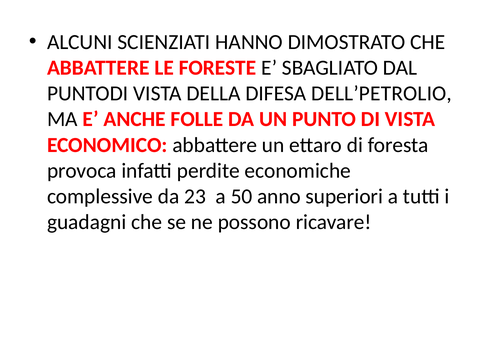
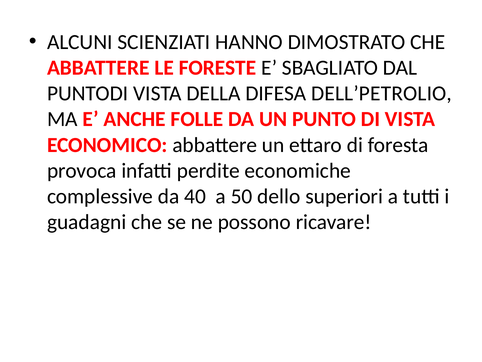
23: 23 -> 40 (195, 196)
anno: anno -> dello (279, 196)
